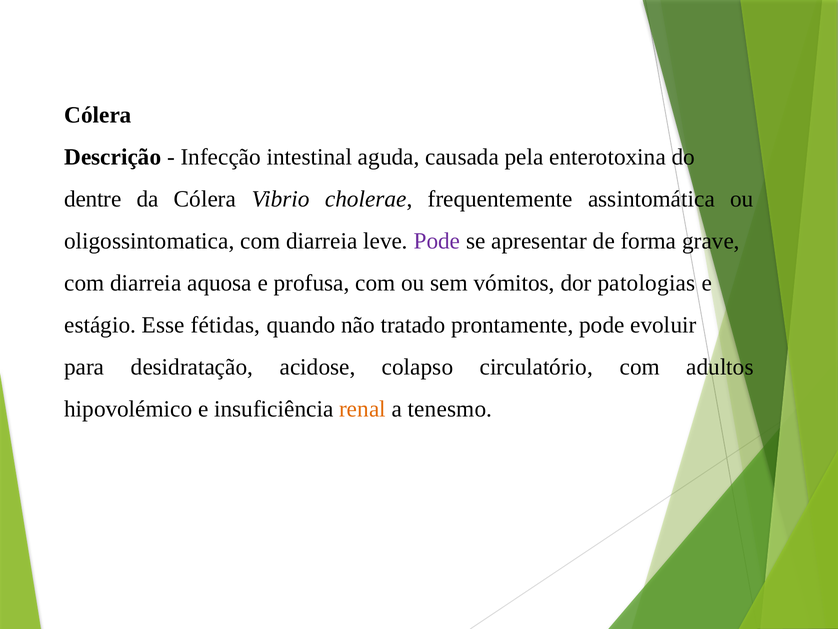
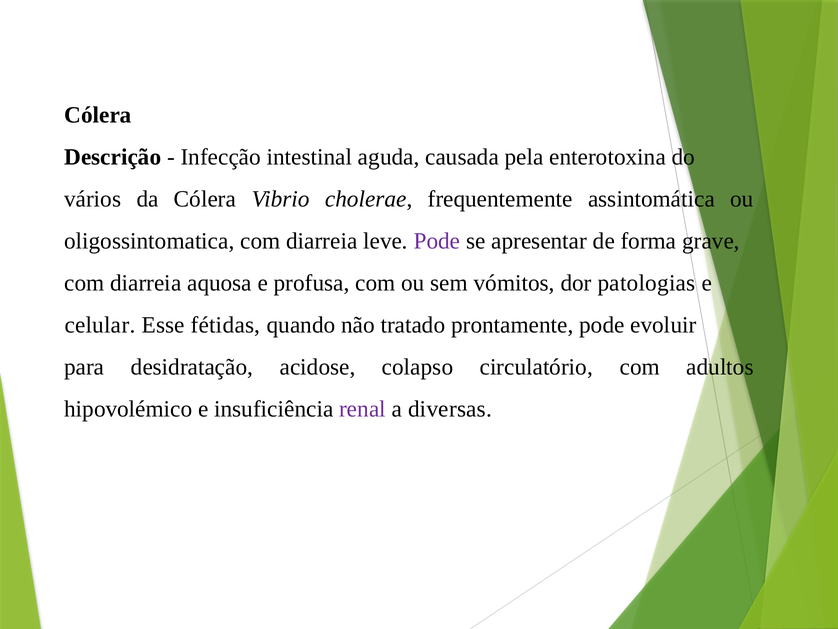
dentre: dentre -> vários (93, 199)
estágio: estágio -> celular (100, 325)
renal colour: orange -> purple (362, 409)
tenesmo: tenesmo -> diversas (450, 409)
